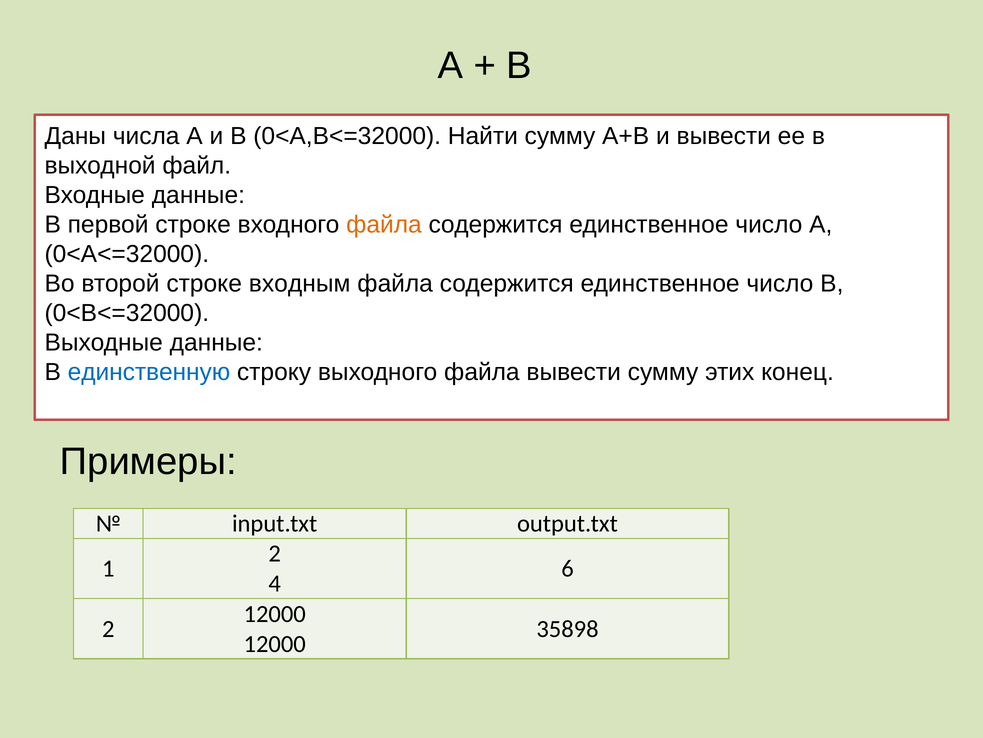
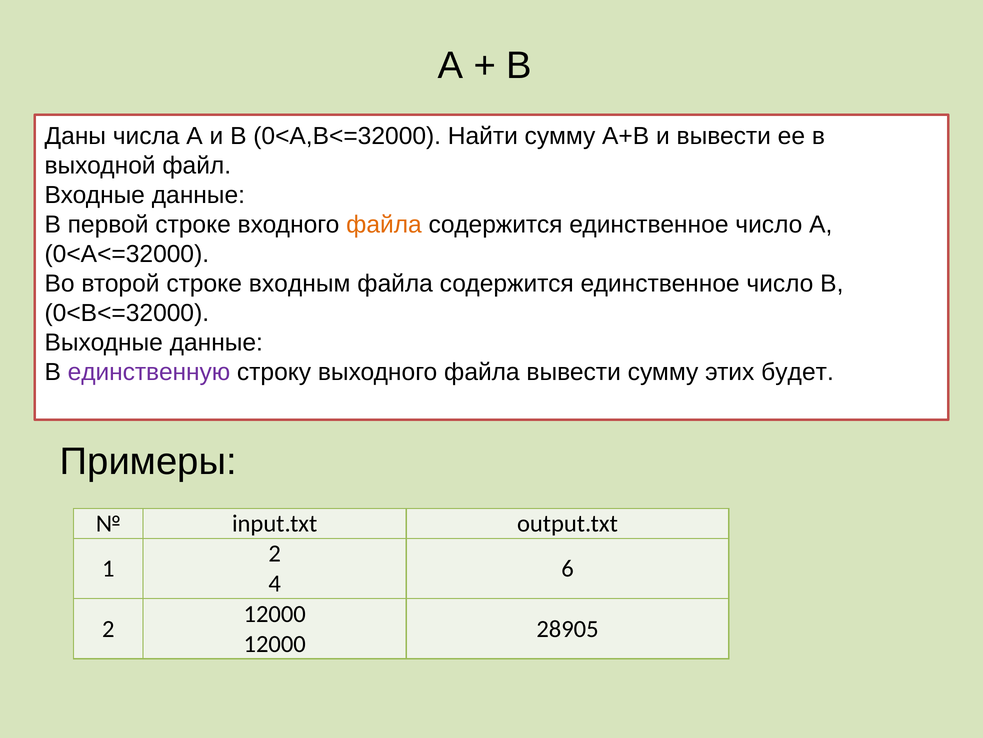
единственную colour: blue -> purple (149, 372)
конец: конец -> будет (798, 372)
35898: 35898 -> 28905 (567, 628)
